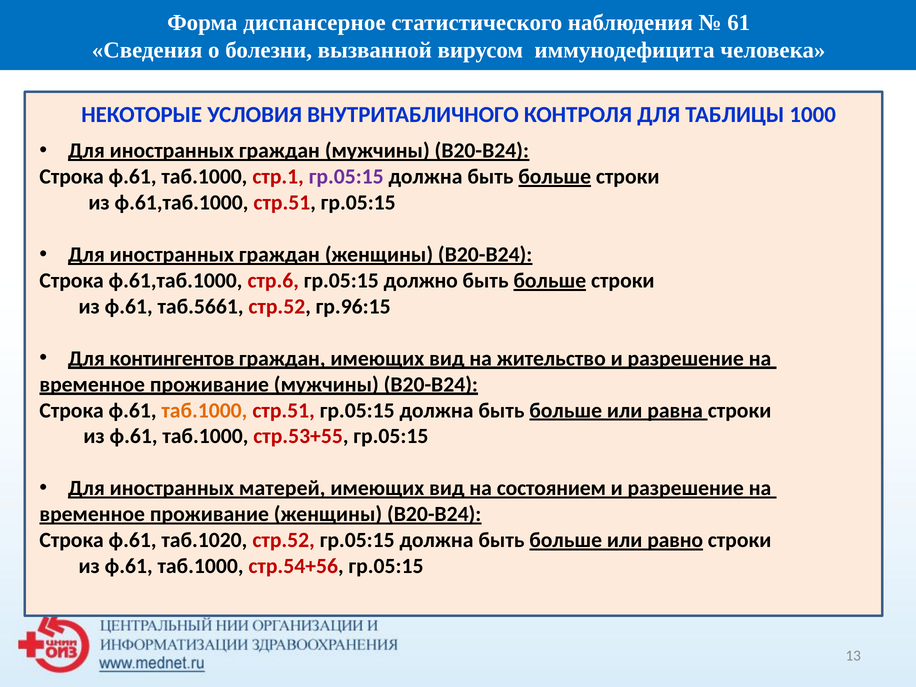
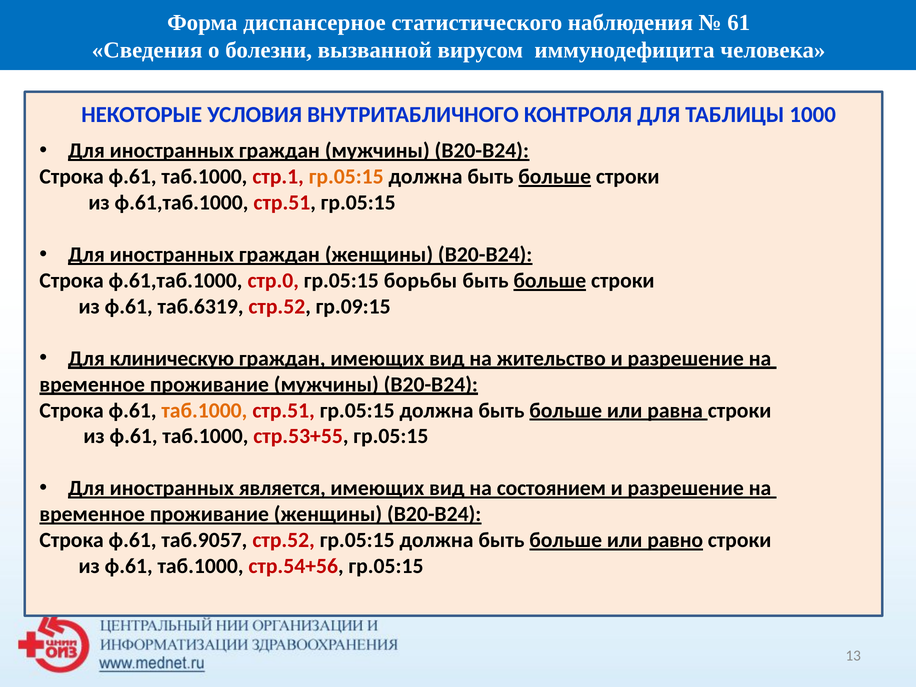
гр.05:15 colour: purple -> orange (346, 177)
стр.6: стр.6 -> стр.0 (273, 281)
должно: должно -> борьбы (421, 281)
таб.5661: таб.5661 -> таб.6319 (200, 306)
гр.96:15: гр.96:15 -> гр.09:15 (353, 306)
контингентов: контингентов -> клиническую (172, 358)
матерей: матерей -> является (282, 488)
таб.1020: таб.1020 -> таб.9057 (204, 540)
